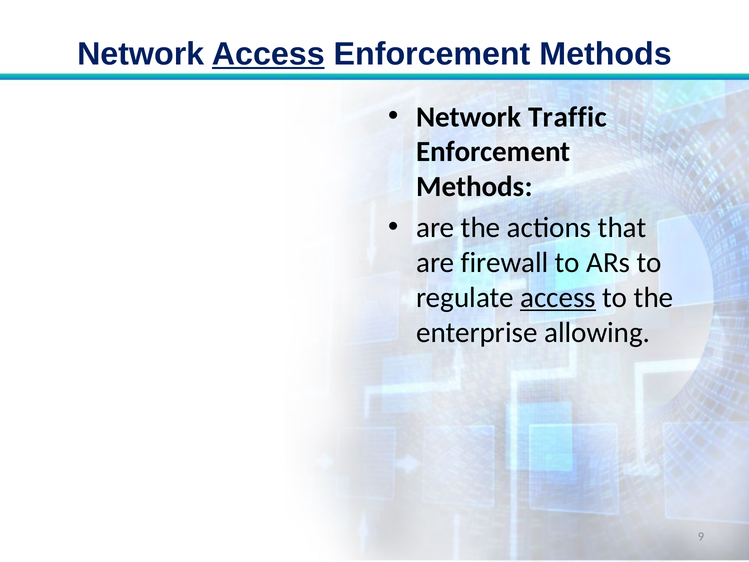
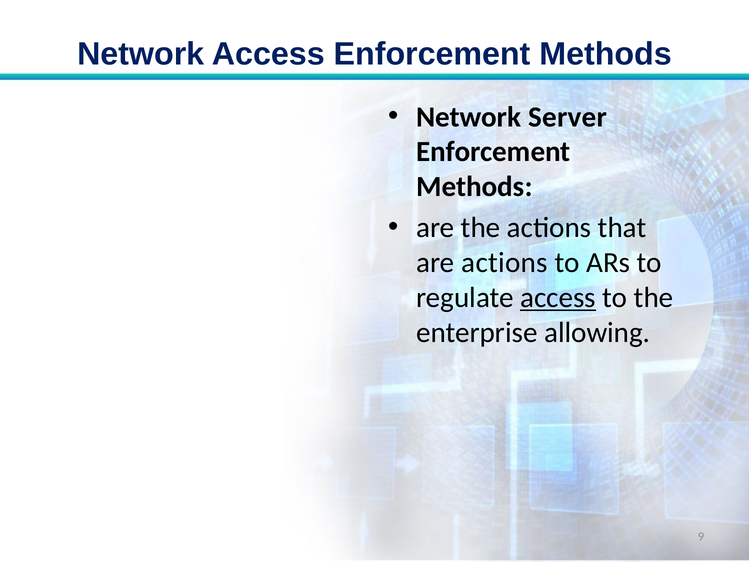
Access underline: present -> none (268, 54)
Traffic: Traffic -> Server (568, 117)
are firewall: firewall -> actions (505, 263)
